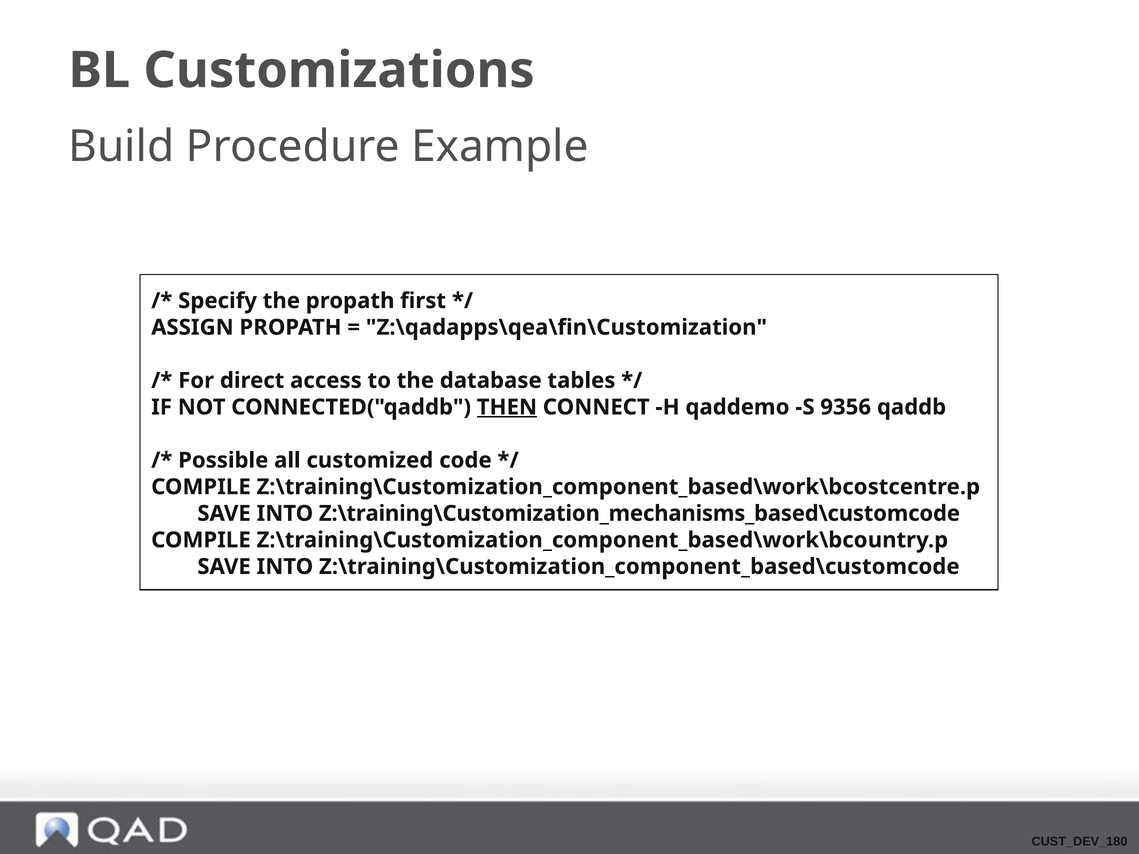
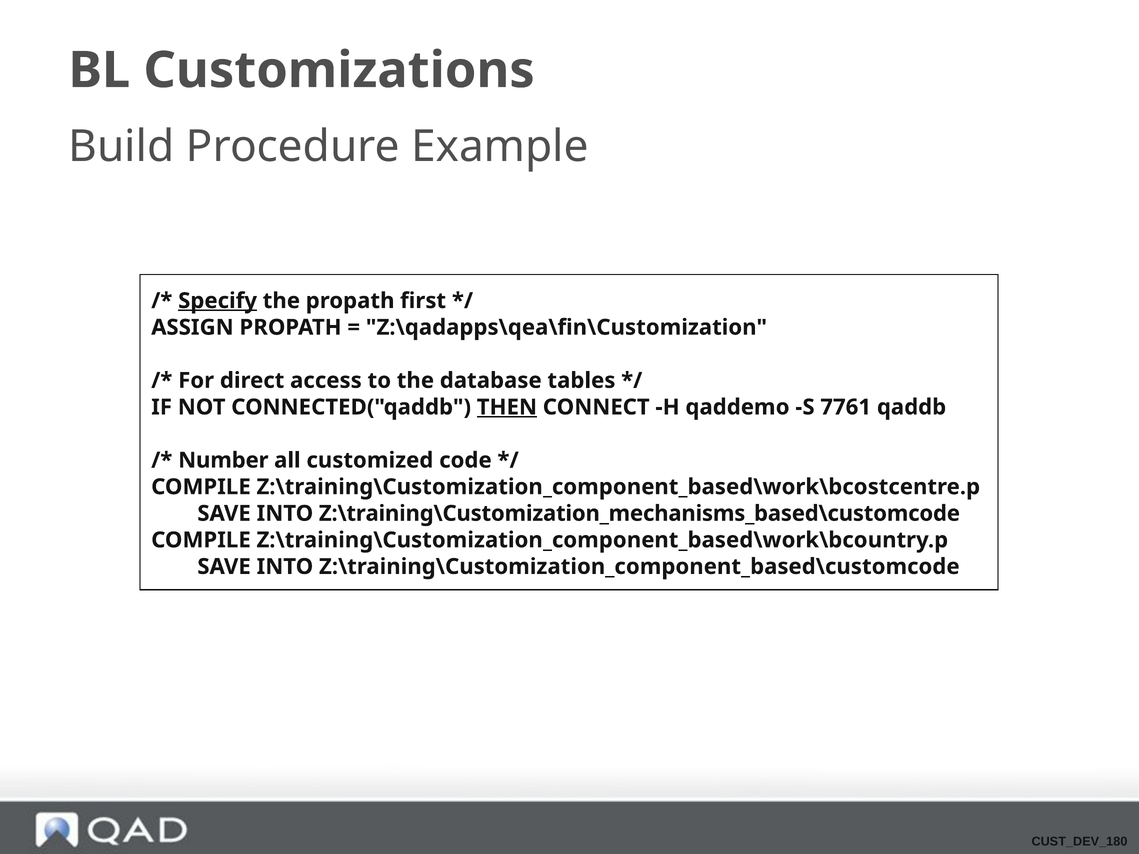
Specify underline: none -> present (218, 301)
9356: 9356 -> 7761 (846, 407)
Possible: Possible -> Number (223, 460)
